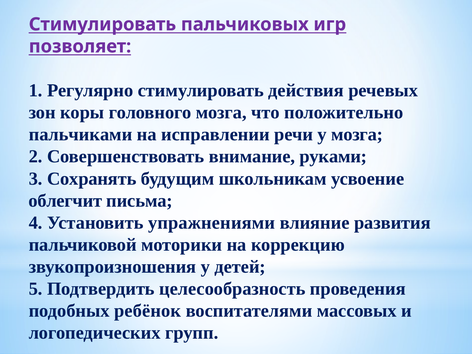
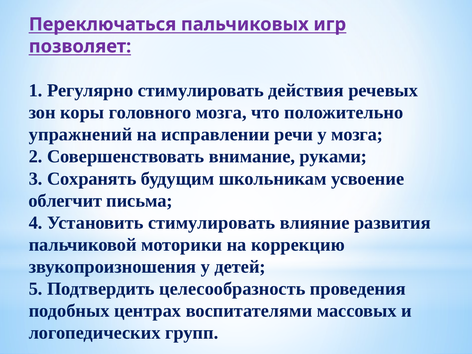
Стимулировать: Стимулировать -> Переключаться (103, 24)
пальчиками: пальчиками -> упражнений (81, 135)
Установить упражнениями: упражнениями -> стимулировать (212, 223)
ребёнок: ребёнок -> центрах (148, 311)
